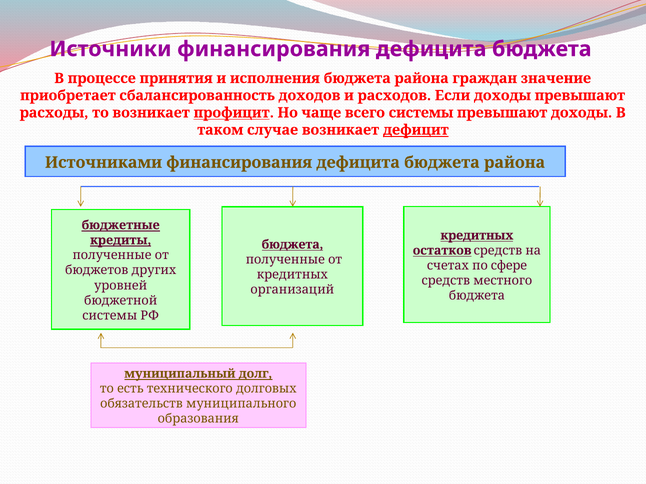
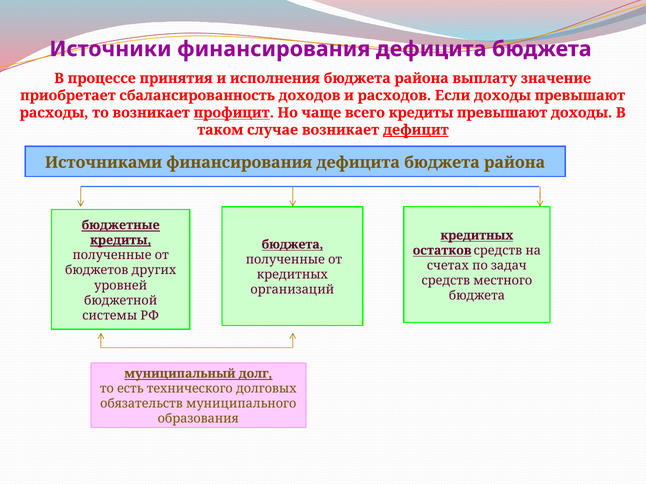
граждан: граждан -> выплату (485, 78)
всего системы: системы -> кредиты (421, 113)
сфере: сфере -> задач (509, 266)
